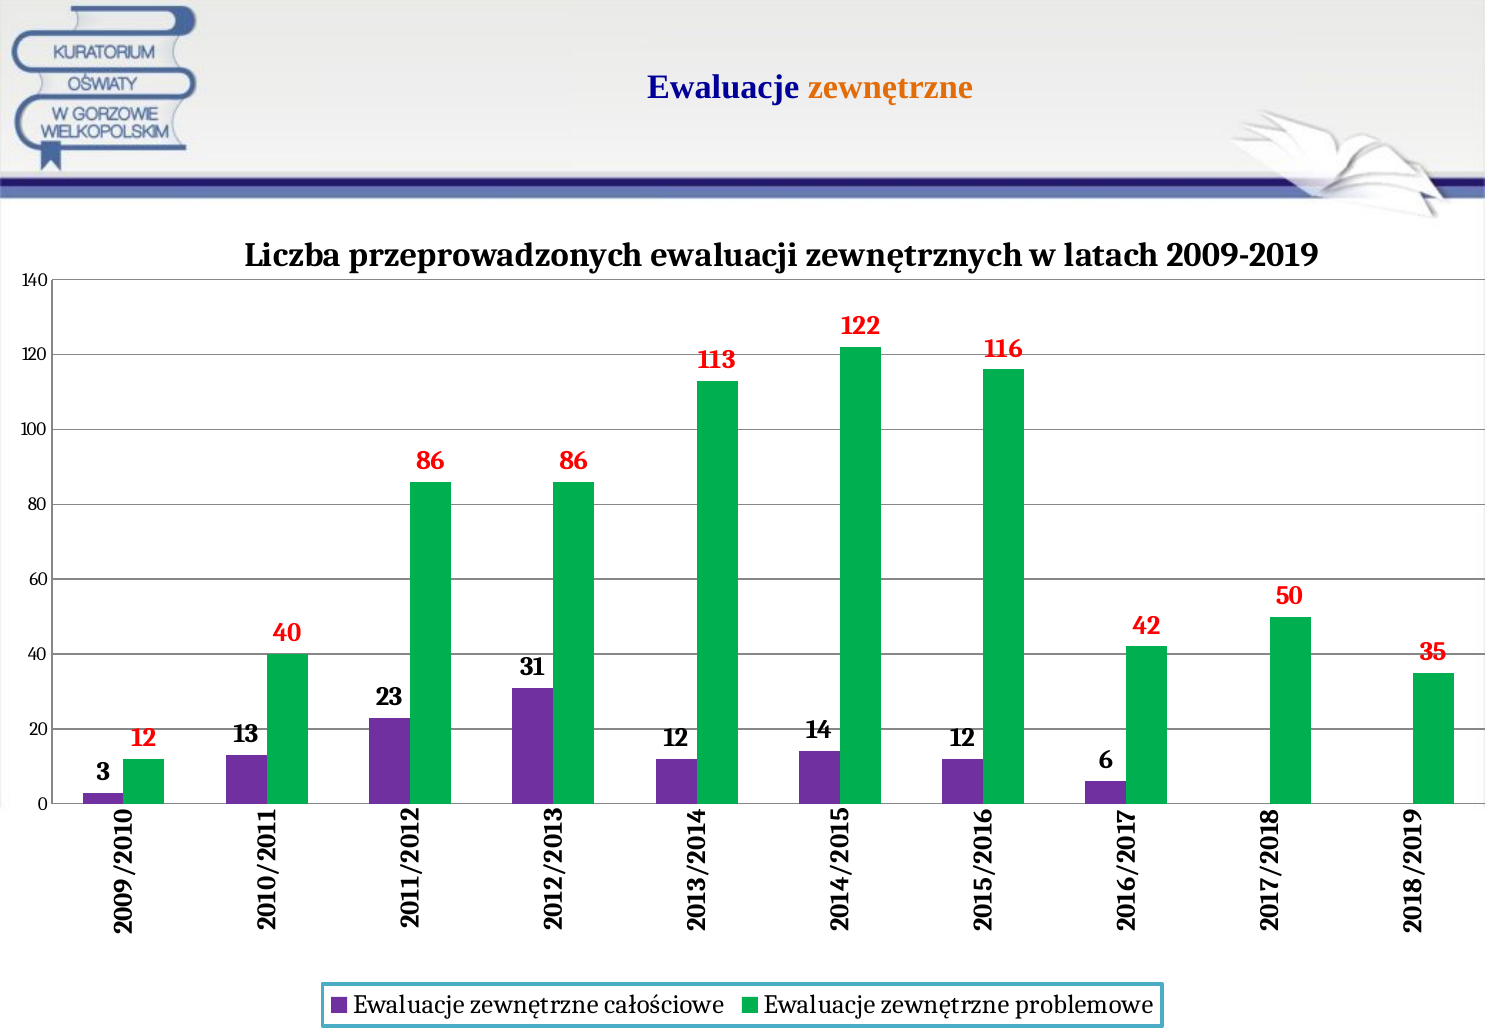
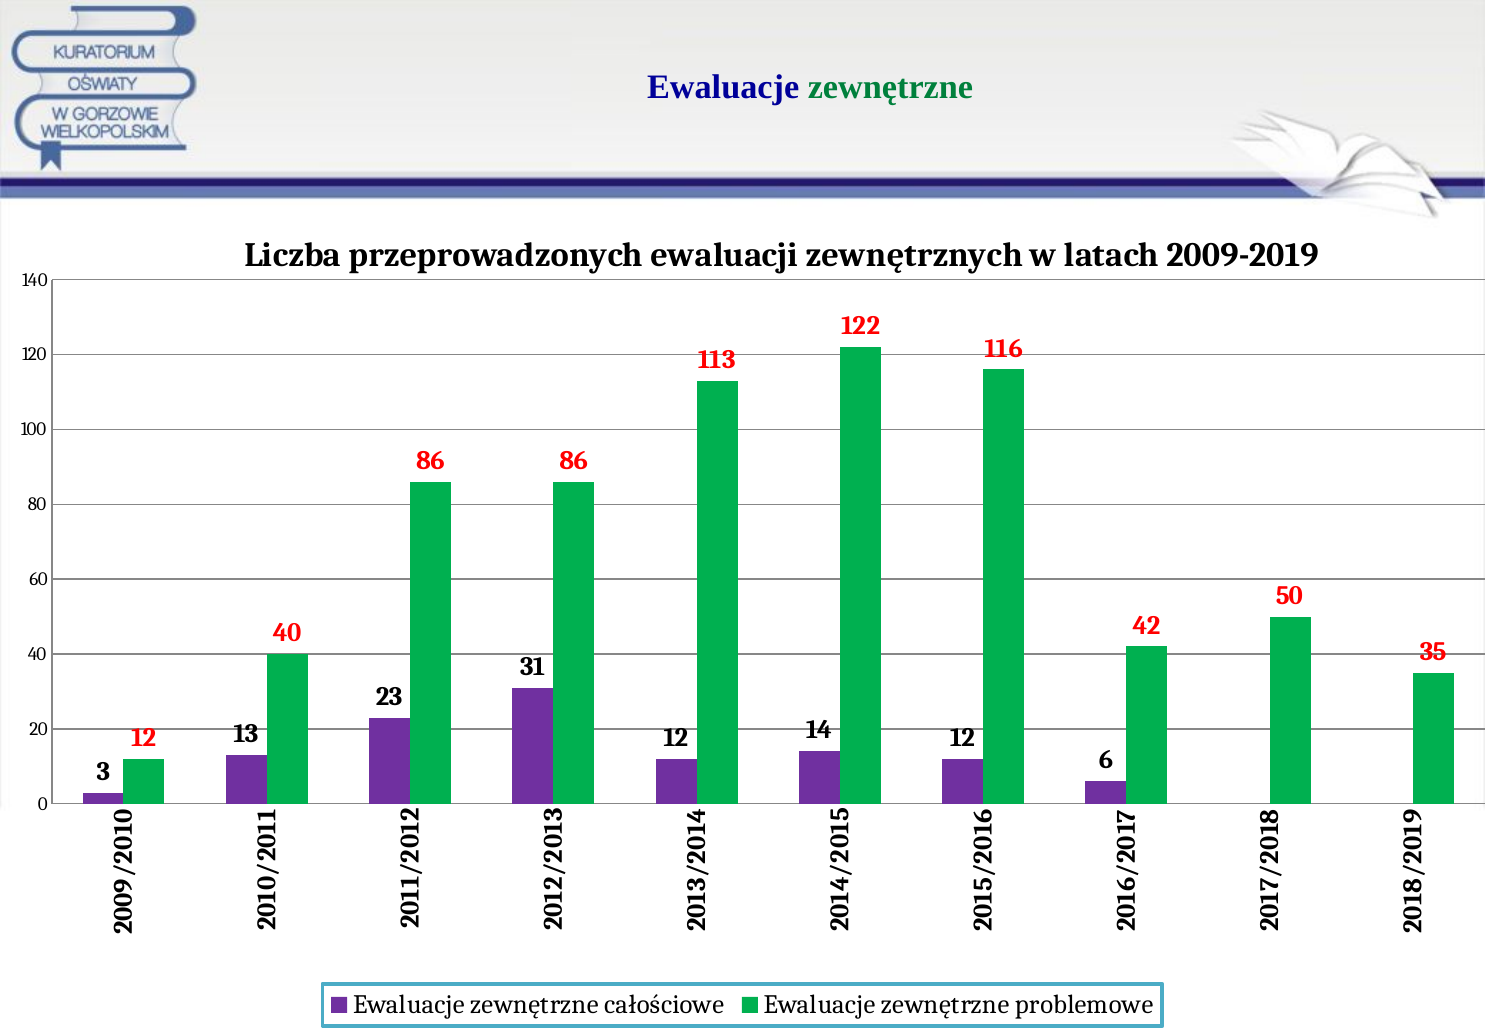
zewnętrzne colour: orange -> green (890, 87)
